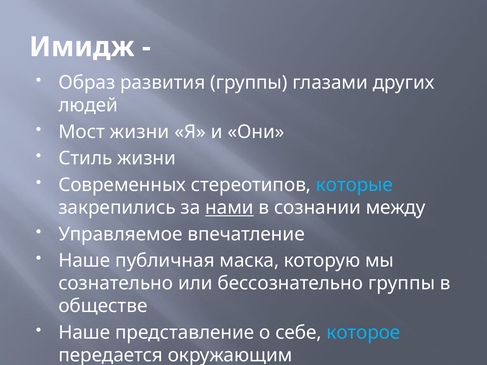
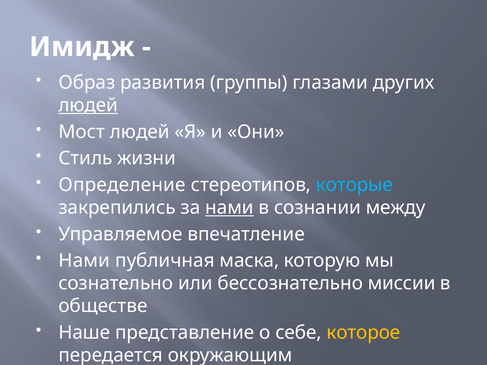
людей underline: none -> present (88, 105)
Мост жизни: жизни -> людей (140, 132)
Современных: Современных -> Определение (122, 185)
Наше: Наше -> Нами (84, 261)
бессознательно группы: группы -> миссии (402, 284)
которое colour: light blue -> yellow (363, 333)
